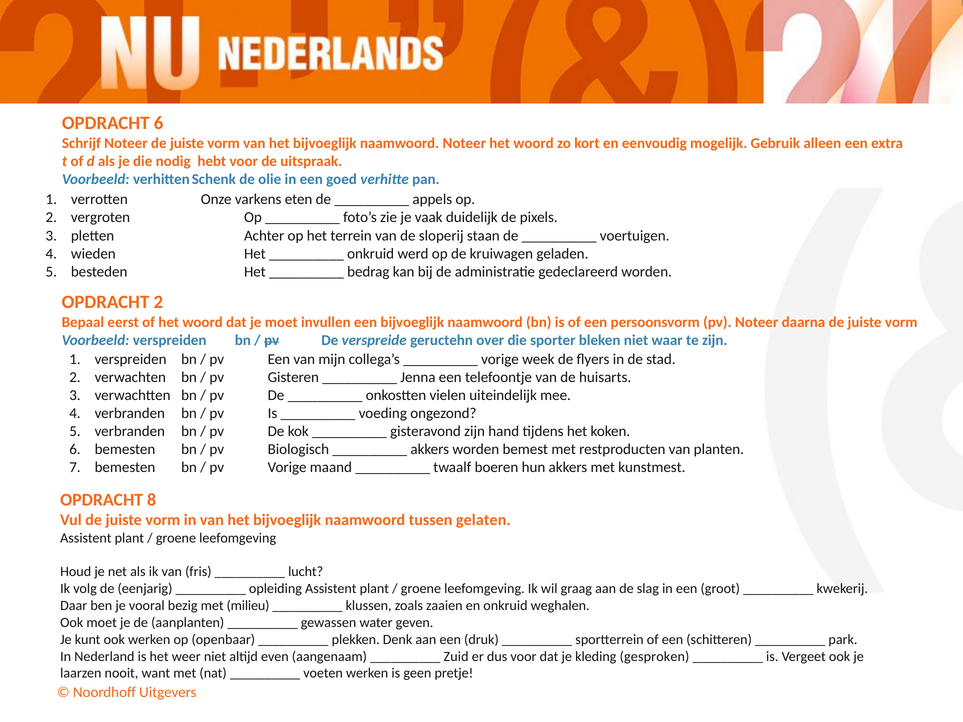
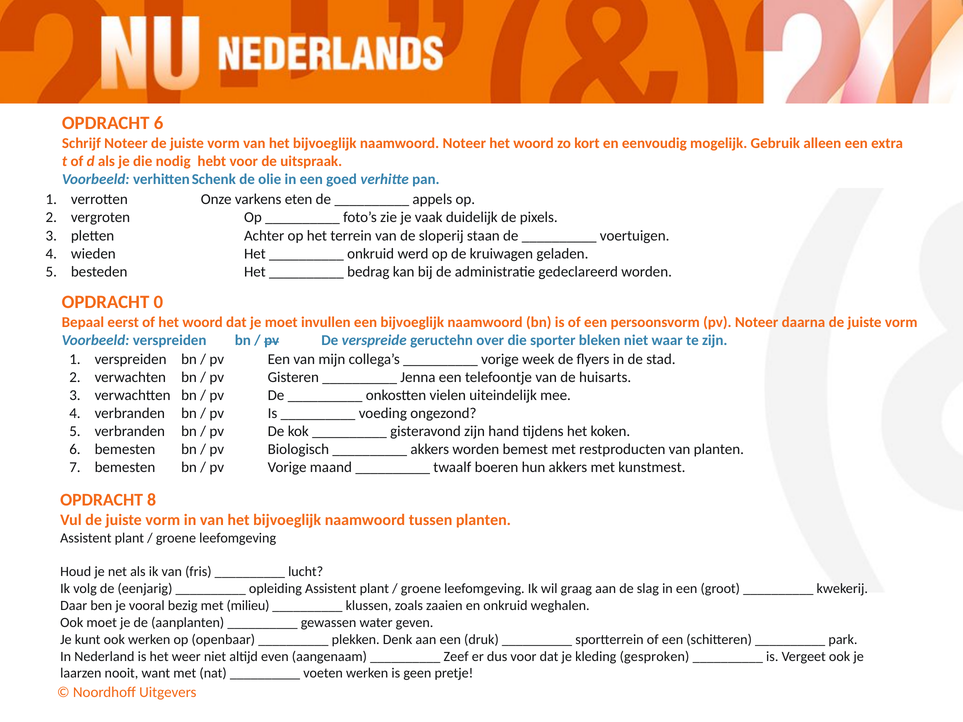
OPDRACHT 2: 2 -> 0 (158, 302)
tussen gelaten: gelaten -> planten (483, 520)
Zuid: Zuid -> Zeef (456, 657)
